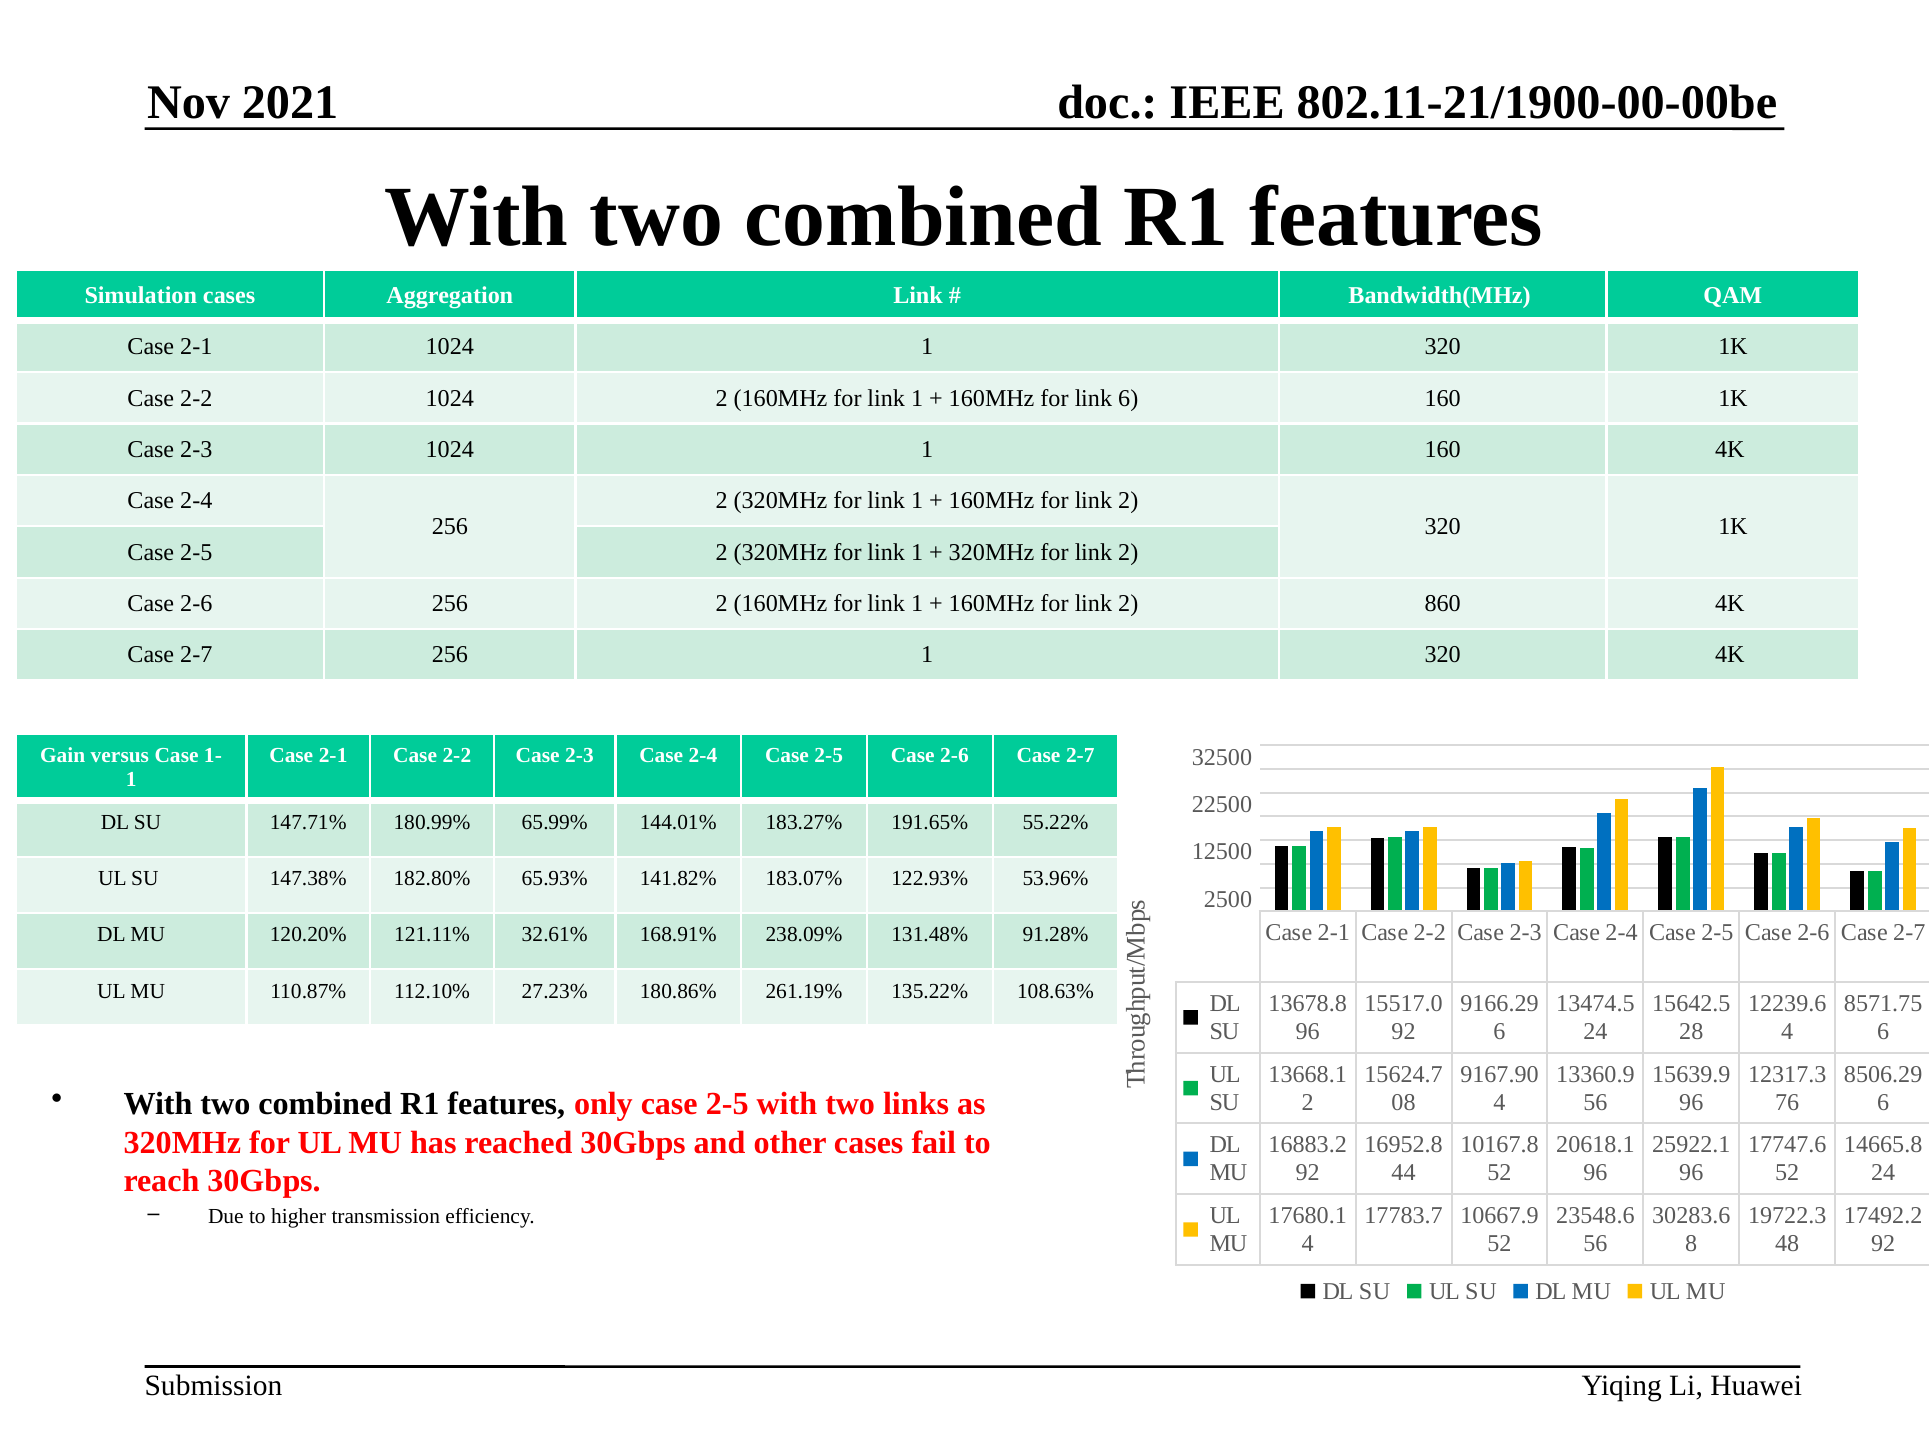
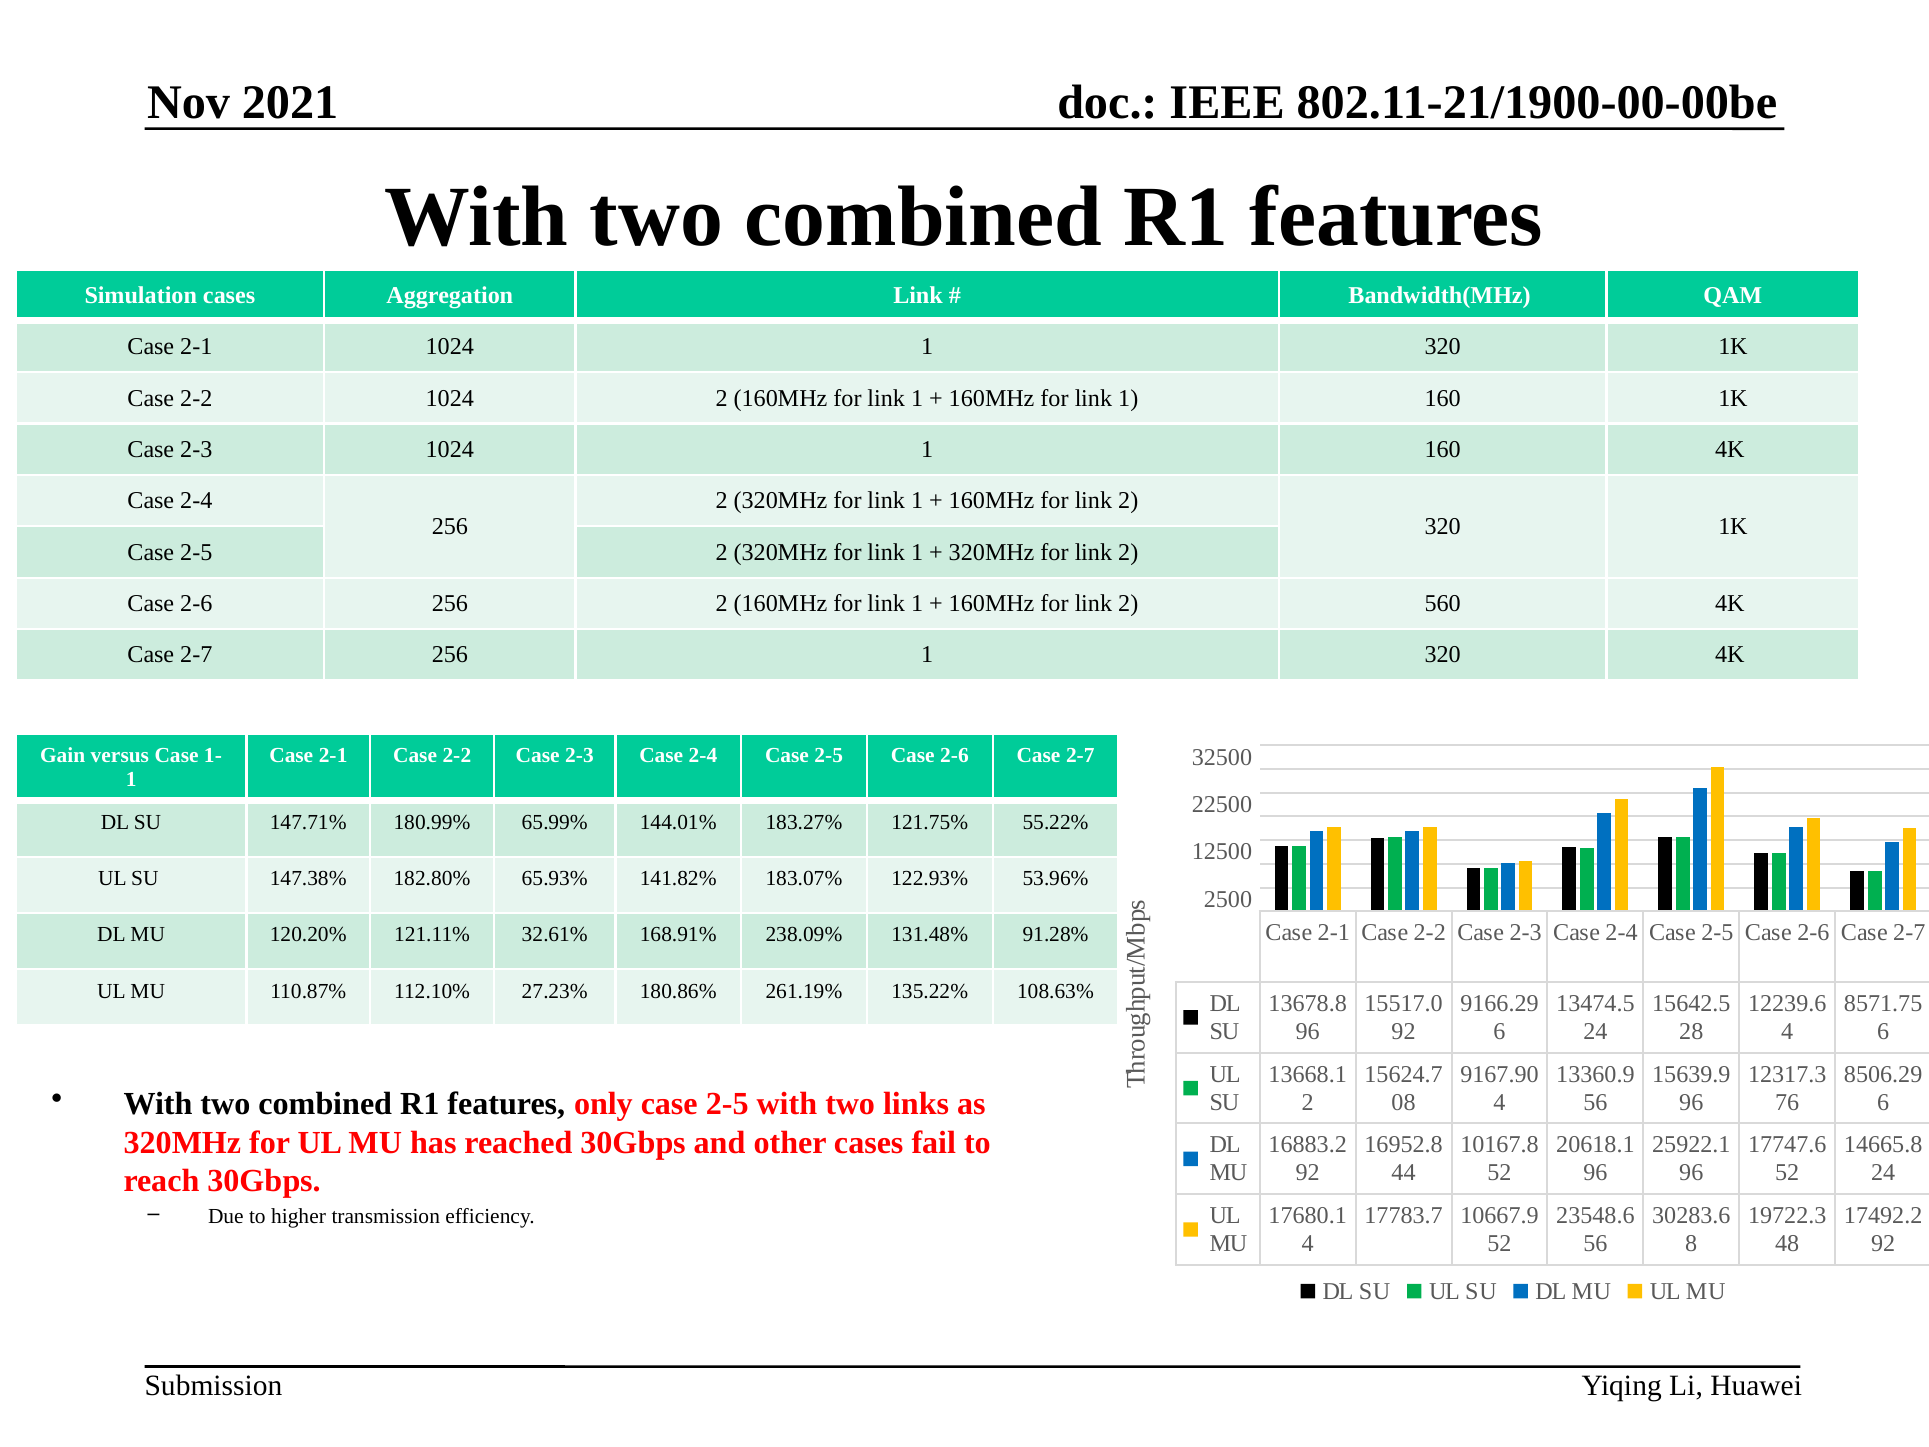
6: 6 -> 1 (1128, 398)
860: 860 -> 560 (1443, 603)
191.65%: 191.65% -> 121.75% (930, 822)
